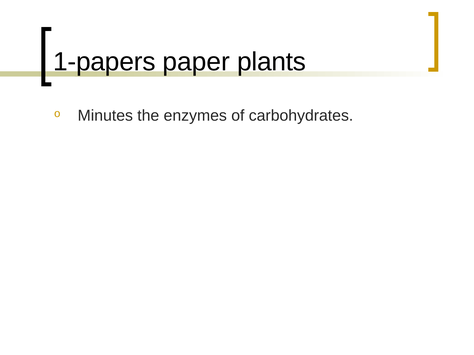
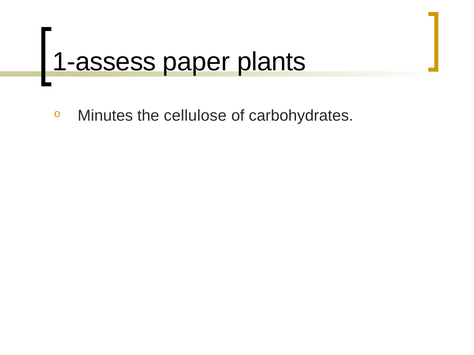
1-papers: 1-papers -> 1-assess (104, 62)
enzymes: enzymes -> cellulose (195, 116)
